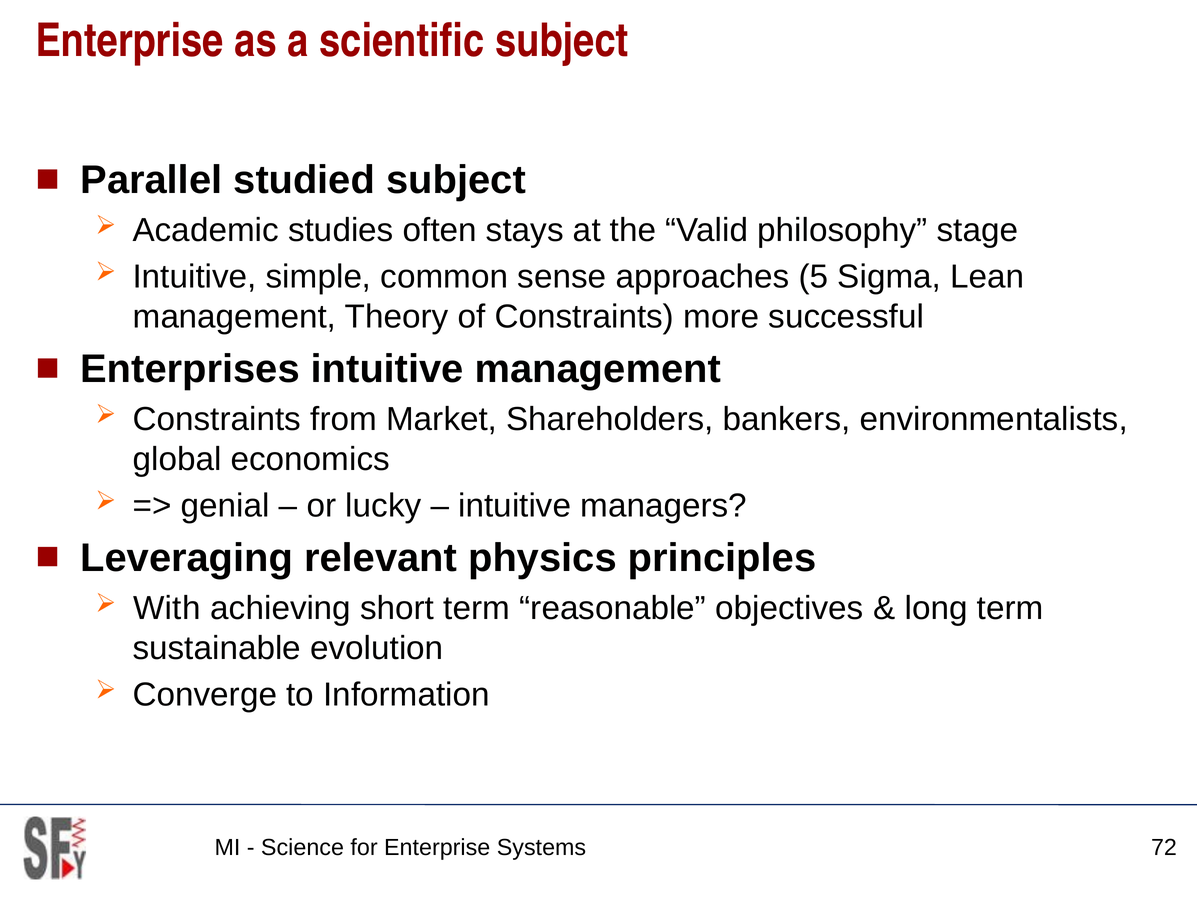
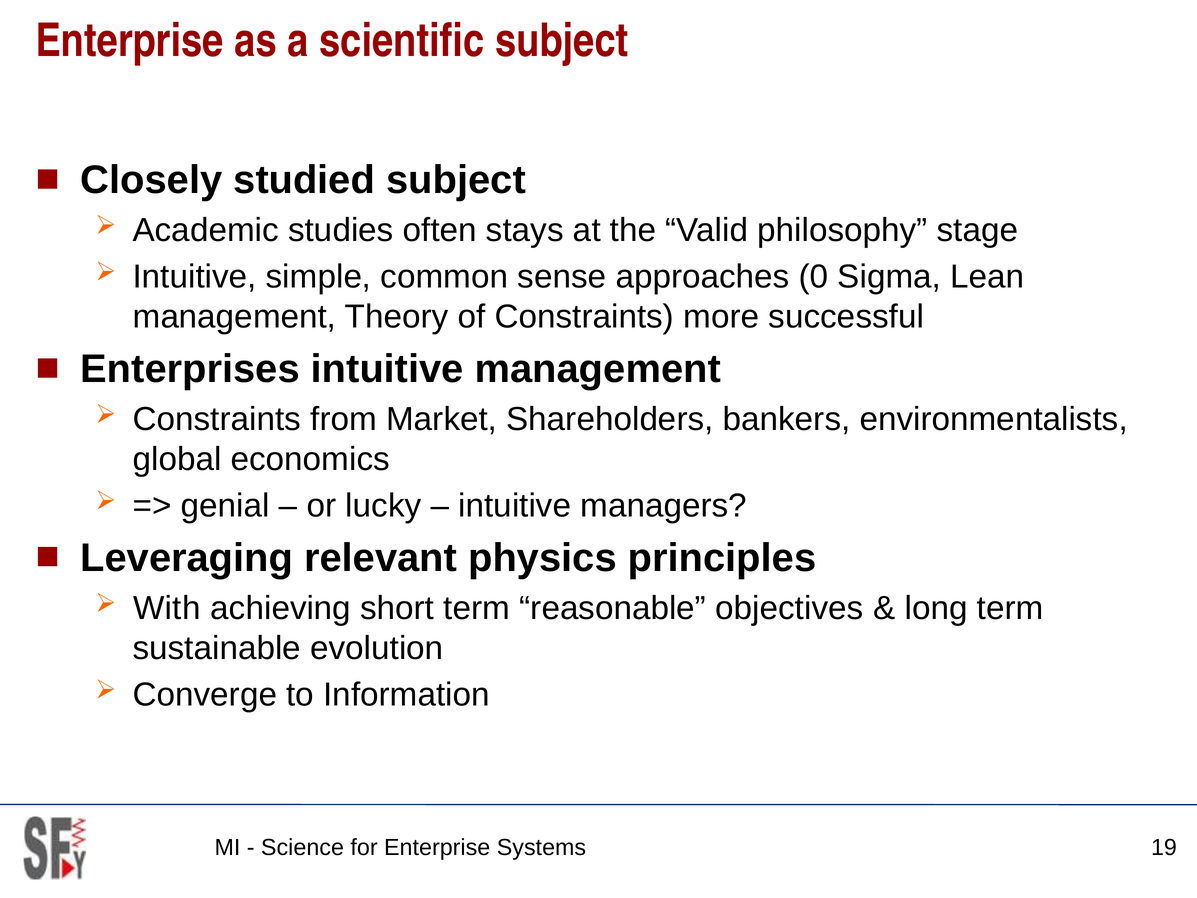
Parallel: Parallel -> Closely (151, 180)
5: 5 -> 0 (813, 277)
72: 72 -> 19 (1164, 847)
